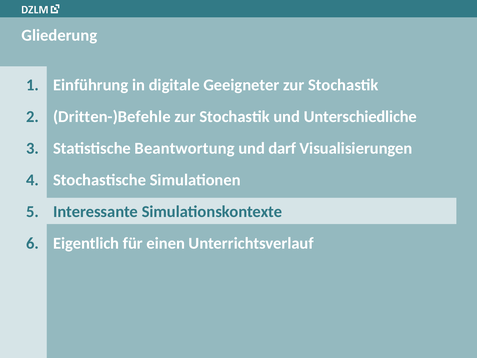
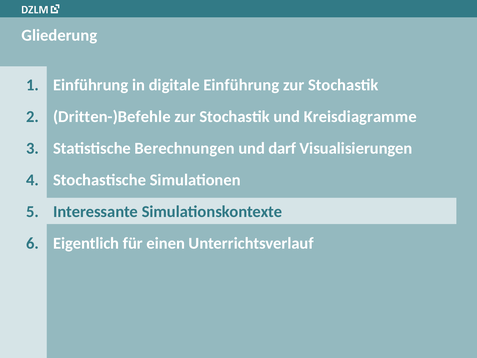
digitale Geeigneter: Geeigneter -> Einführung (241, 85)
Unterschiedliche: Unterschiedliche -> Kreisdiagramme (360, 117)
Beantwortung: Beantwortung -> Berechnungen (185, 148)
